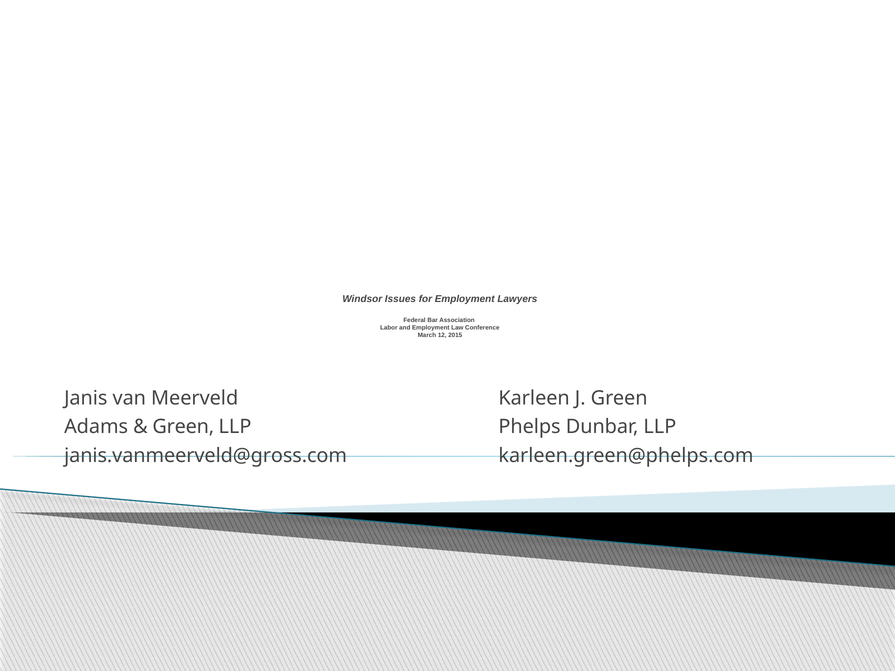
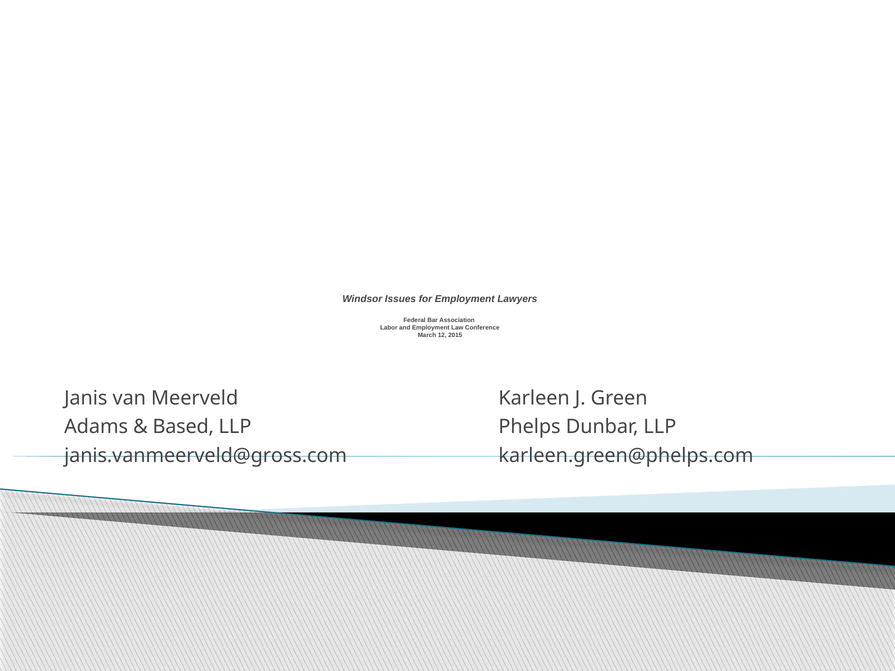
Green: Green -> Based (183, 427)
